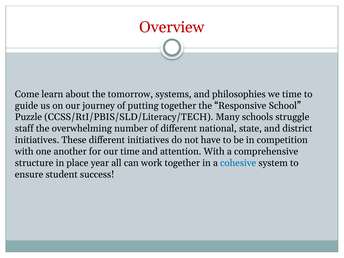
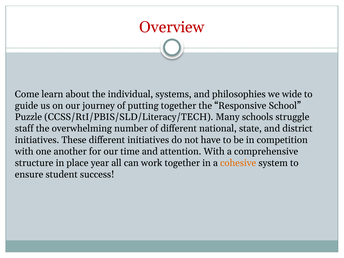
tomorrow: tomorrow -> individual (130, 94)
we time: time -> wide (292, 94)
cohesive colour: blue -> orange (238, 163)
